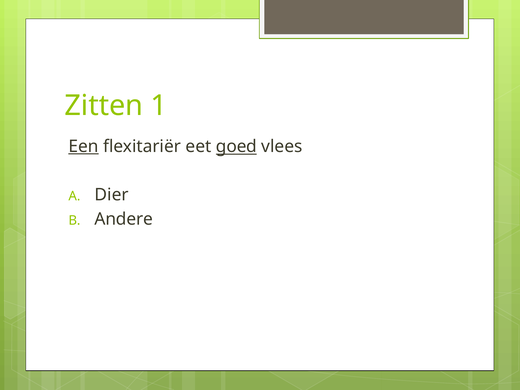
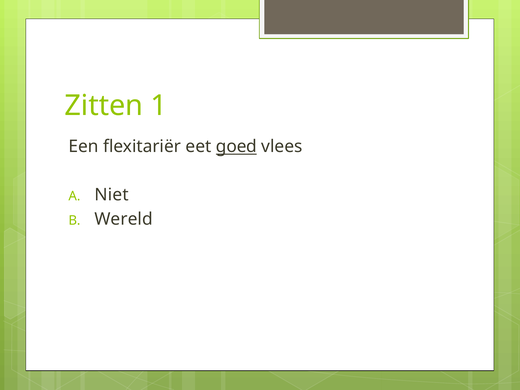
Een underline: present -> none (84, 146)
Dier: Dier -> Niet (112, 195)
Andere: Andere -> Wereld (124, 219)
